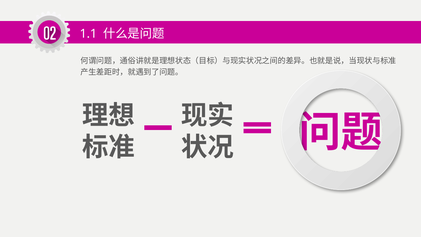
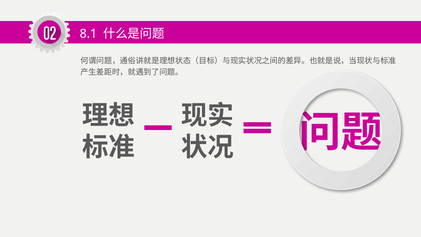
1.1: 1.1 -> 8.1 (88, 34)
